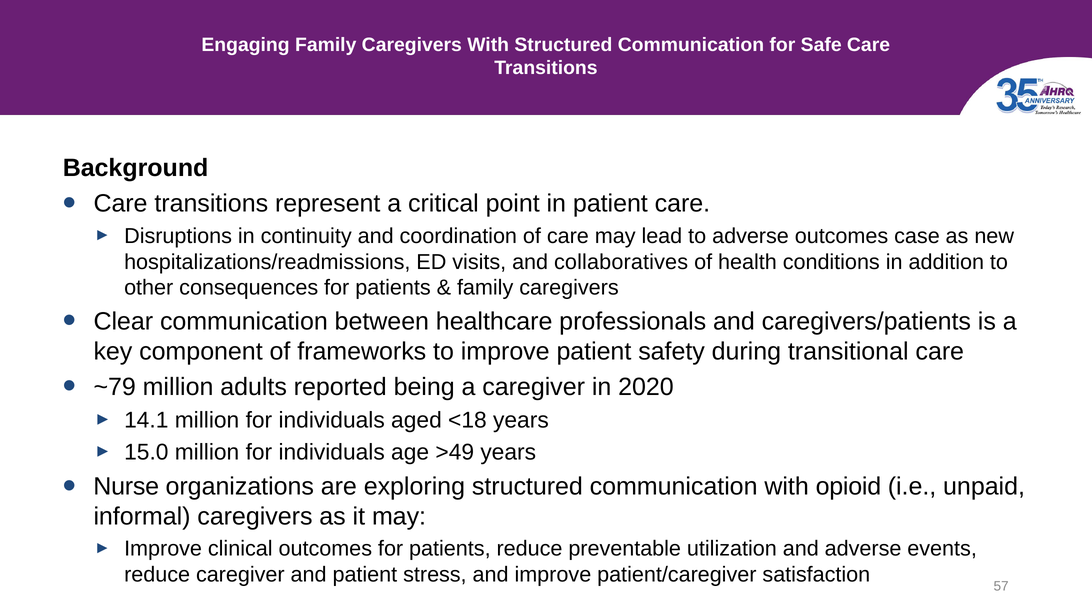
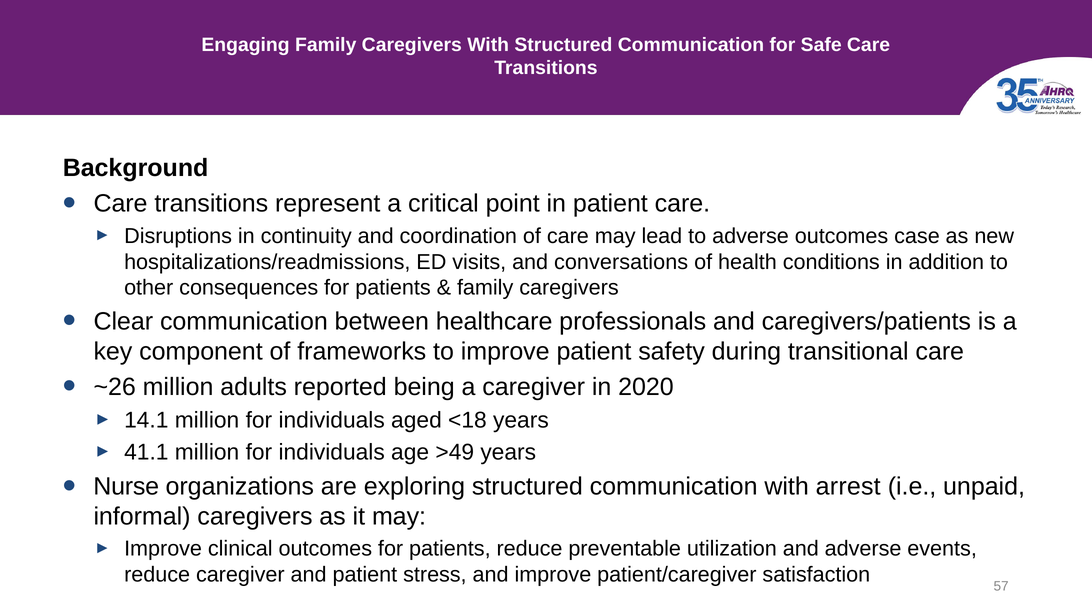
collaboratives: collaboratives -> conversations (621, 262)
~79: ~79 -> ~26 (115, 387)
15.0: 15.0 -> 41.1 (146, 452)
opioid: opioid -> arrest (848, 487)
